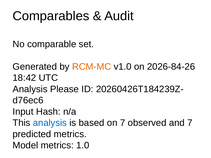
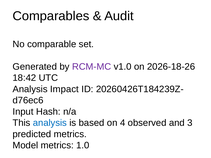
RCM-MC colour: orange -> purple (92, 67)
2026-84-26: 2026-84-26 -> 2026-18-26 (171, 67)
Please: Please -> Impact (64, 89)
on 7: 7 -> 4 (123, 123)
and 7: 7 -> 3 (190, 123)
